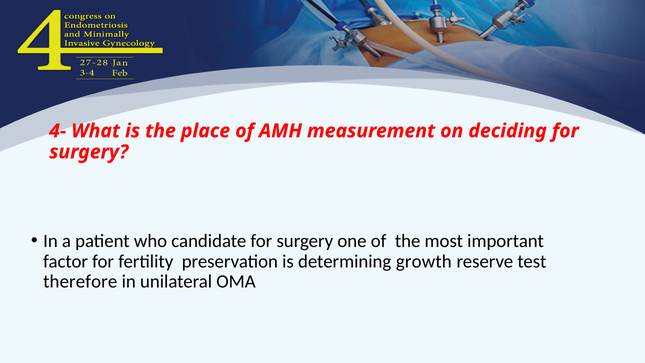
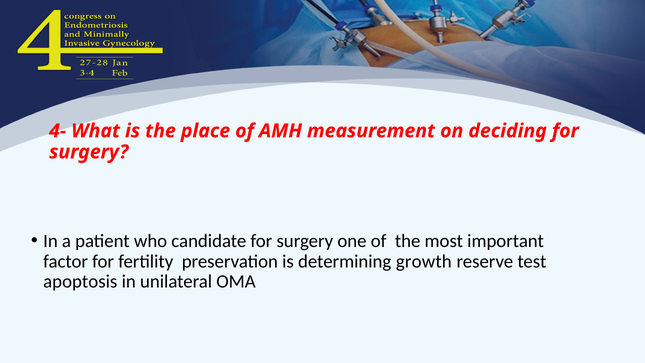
therefore: therefore -> apoptosis (80, 282)
